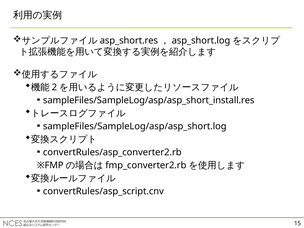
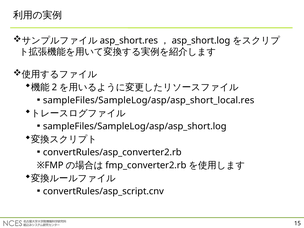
sampleFiles/SampleLog/asp/asp_short_install.res: sampleFiles/SampleLog/asp/asp_short_install.res -> sampleFiles/SampleLog/asp/asp_short_local.res (149, 100)
